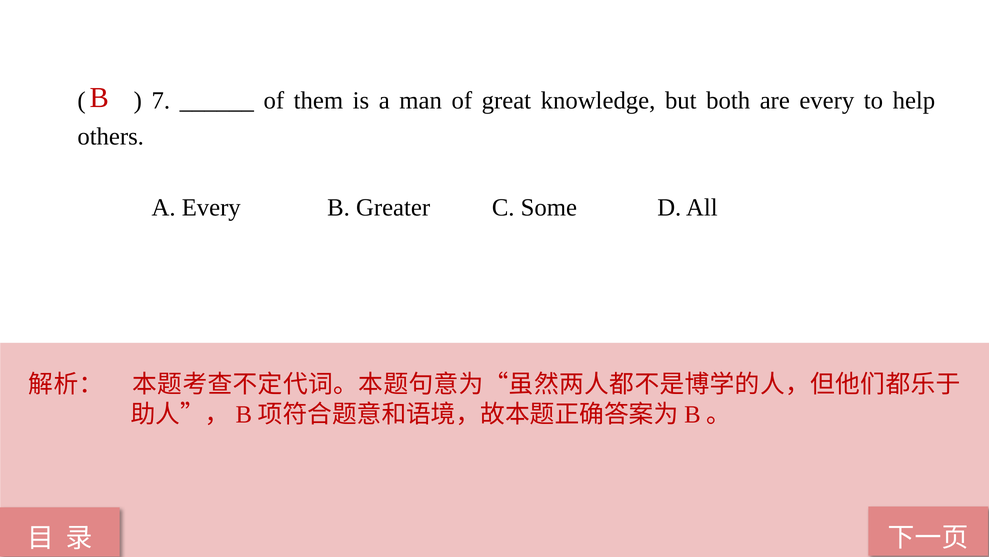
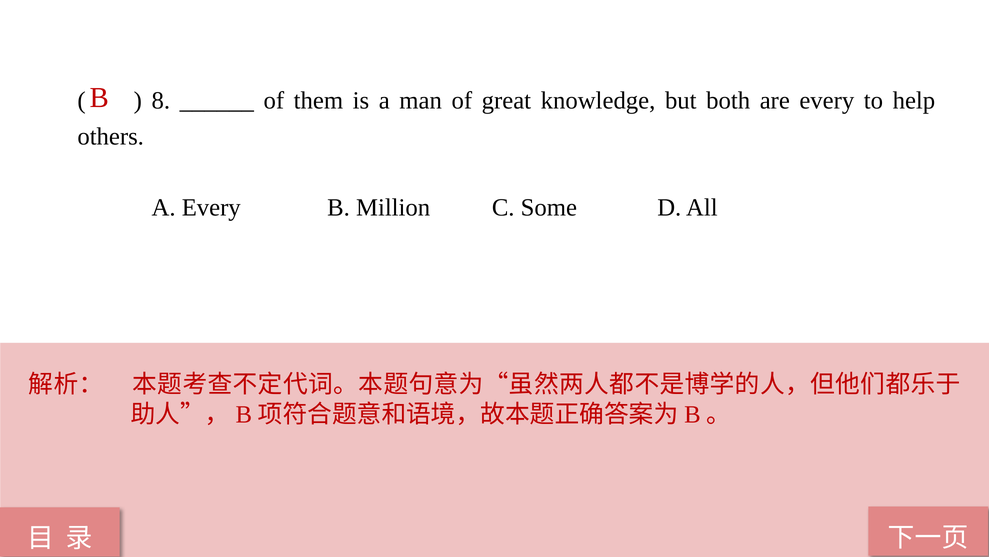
7: 7 -> 8 (161, 101)
Greater: Greater -> Million (393, 207)
